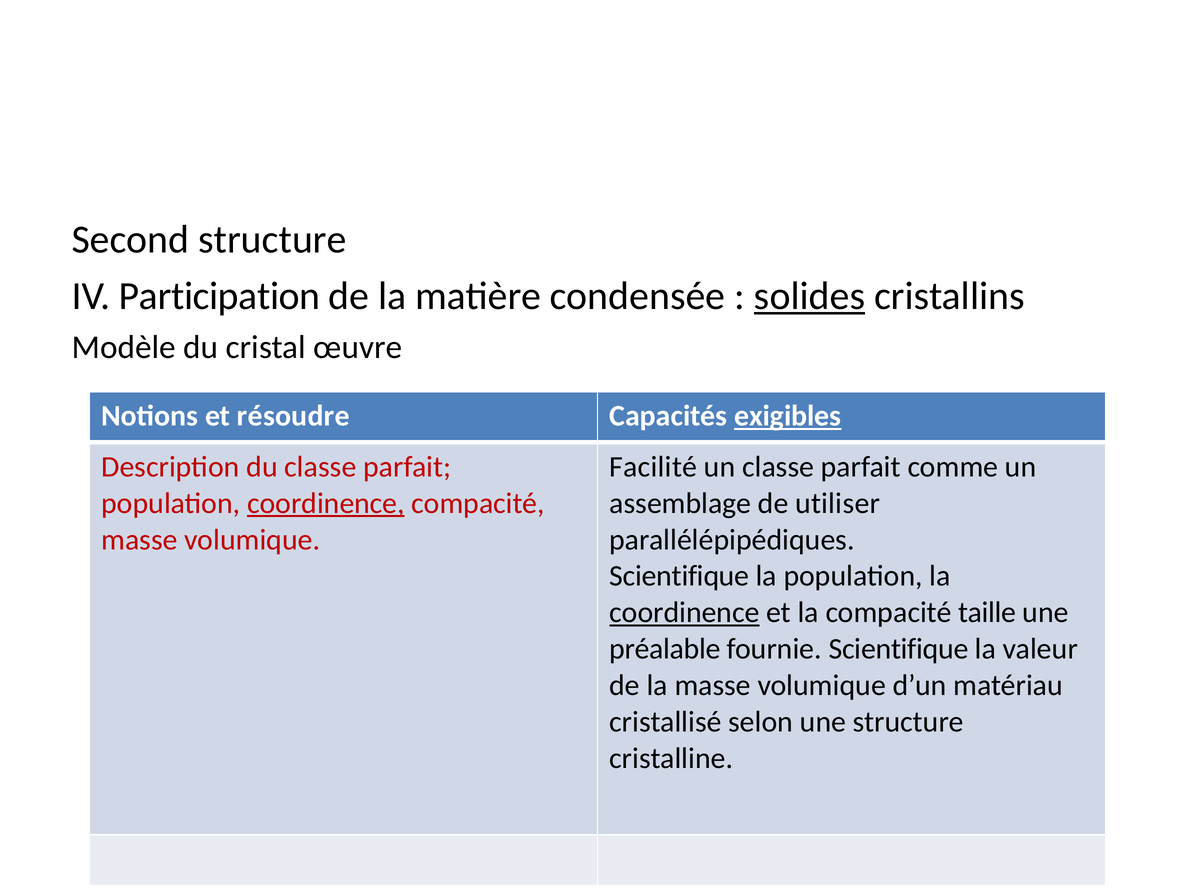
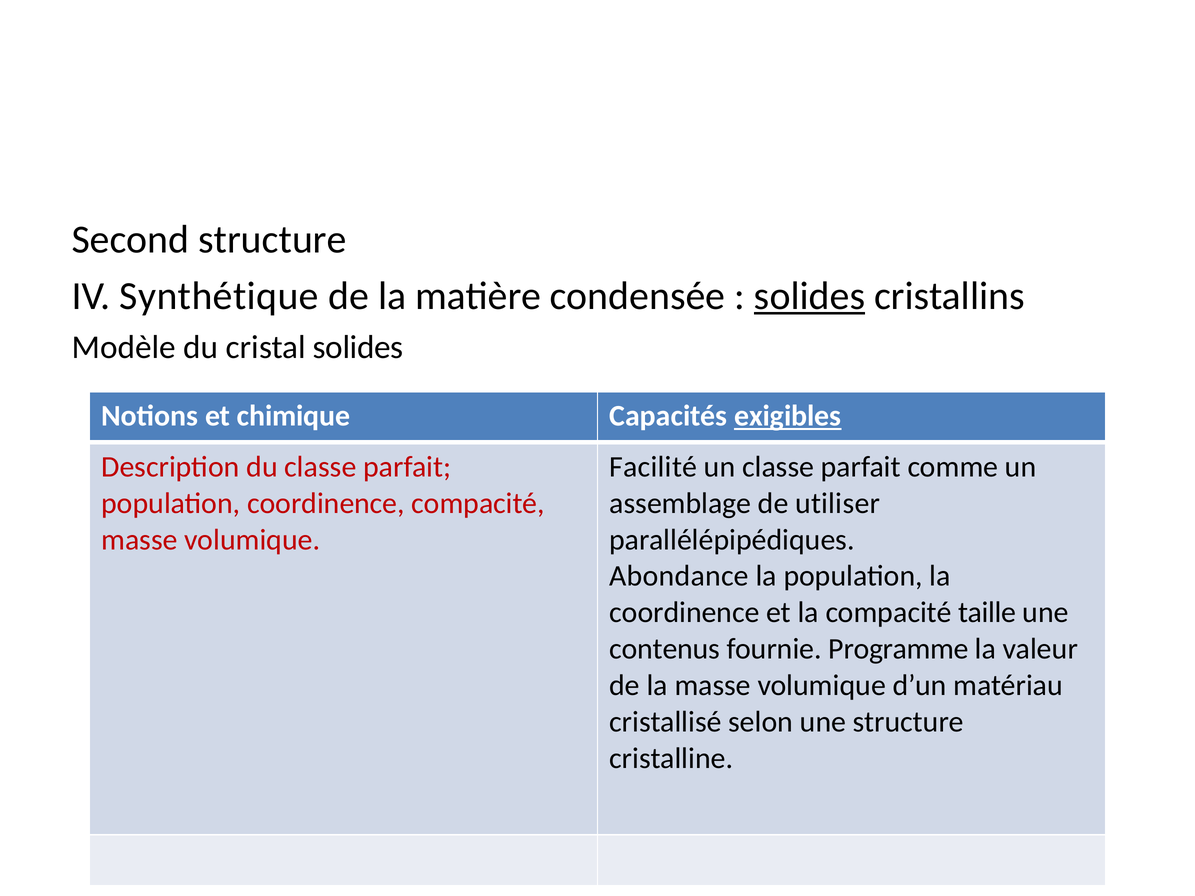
Participation: Participation -> Synthétique (219, 296)
cristal œuvre: œuvre -> solides (358, 348)
résoudre: résoudre -> chimique (294, 416)
coordinence underline: present -> none (326, 503)
Scientifique: Scientifique -> Abondance (679, 576)
coordinence underline: present -> none (684, 613)
préalable: préalable -> contenus (665, 649)
fournie Scientifique: Scientifique -> Programme (899, 649)
